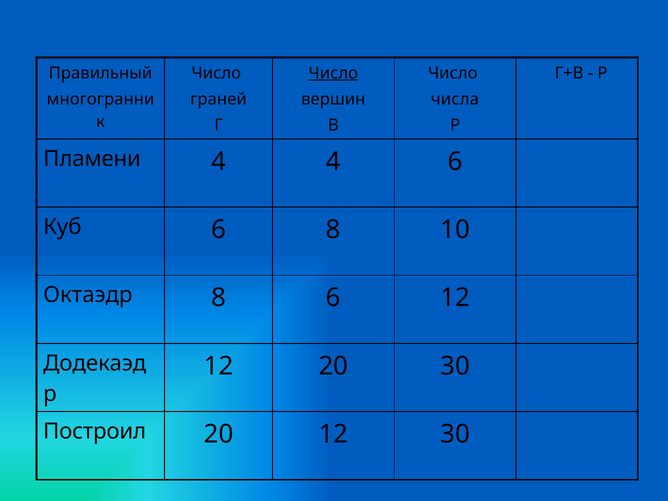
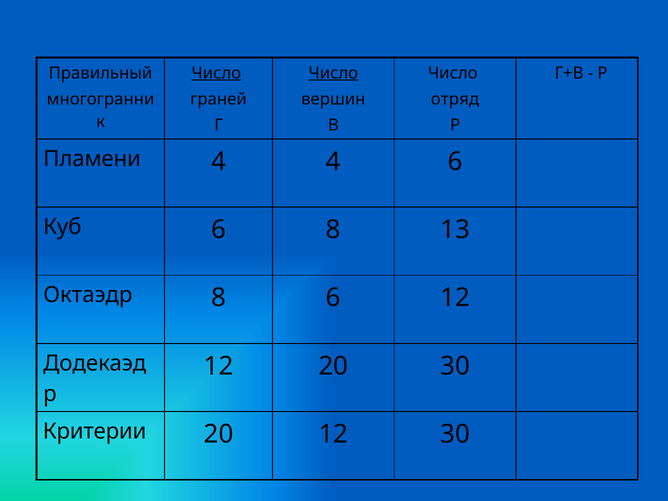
Число underline: none -> present (216, 73)
числа: числа -> отряд (455, 99)
10: 10 -> 13 (455, 230)
Построил: Построил -> Критерии (95, 431)
